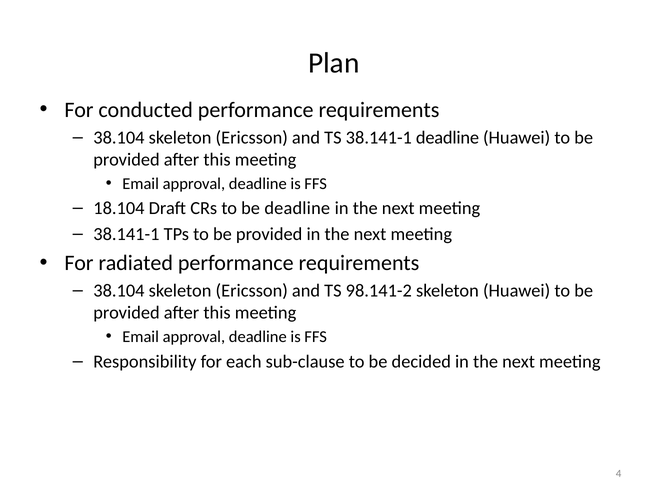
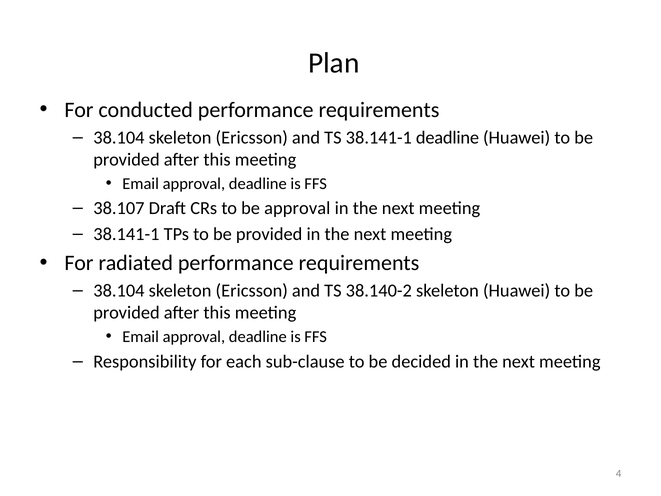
18.104: 18.104 -> 38.107 (119, 208)
be deadline: deadline -> approval (297, 208)
98.141-2: 98.141-2 -> 38.140-2 (379, 291)
